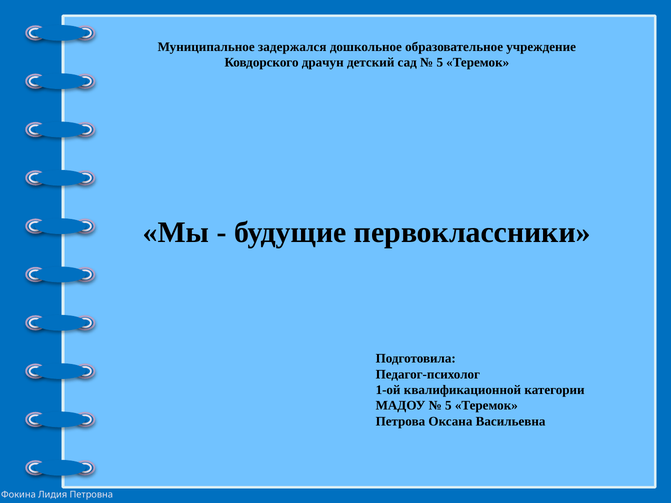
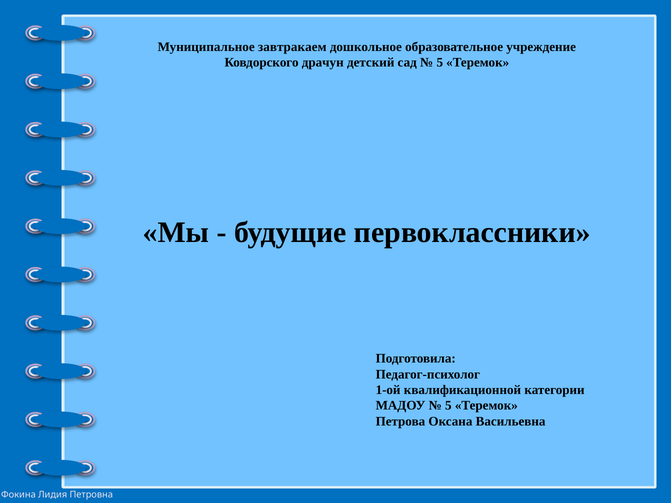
задержался: задержался -> завтракаем (292, 47)
